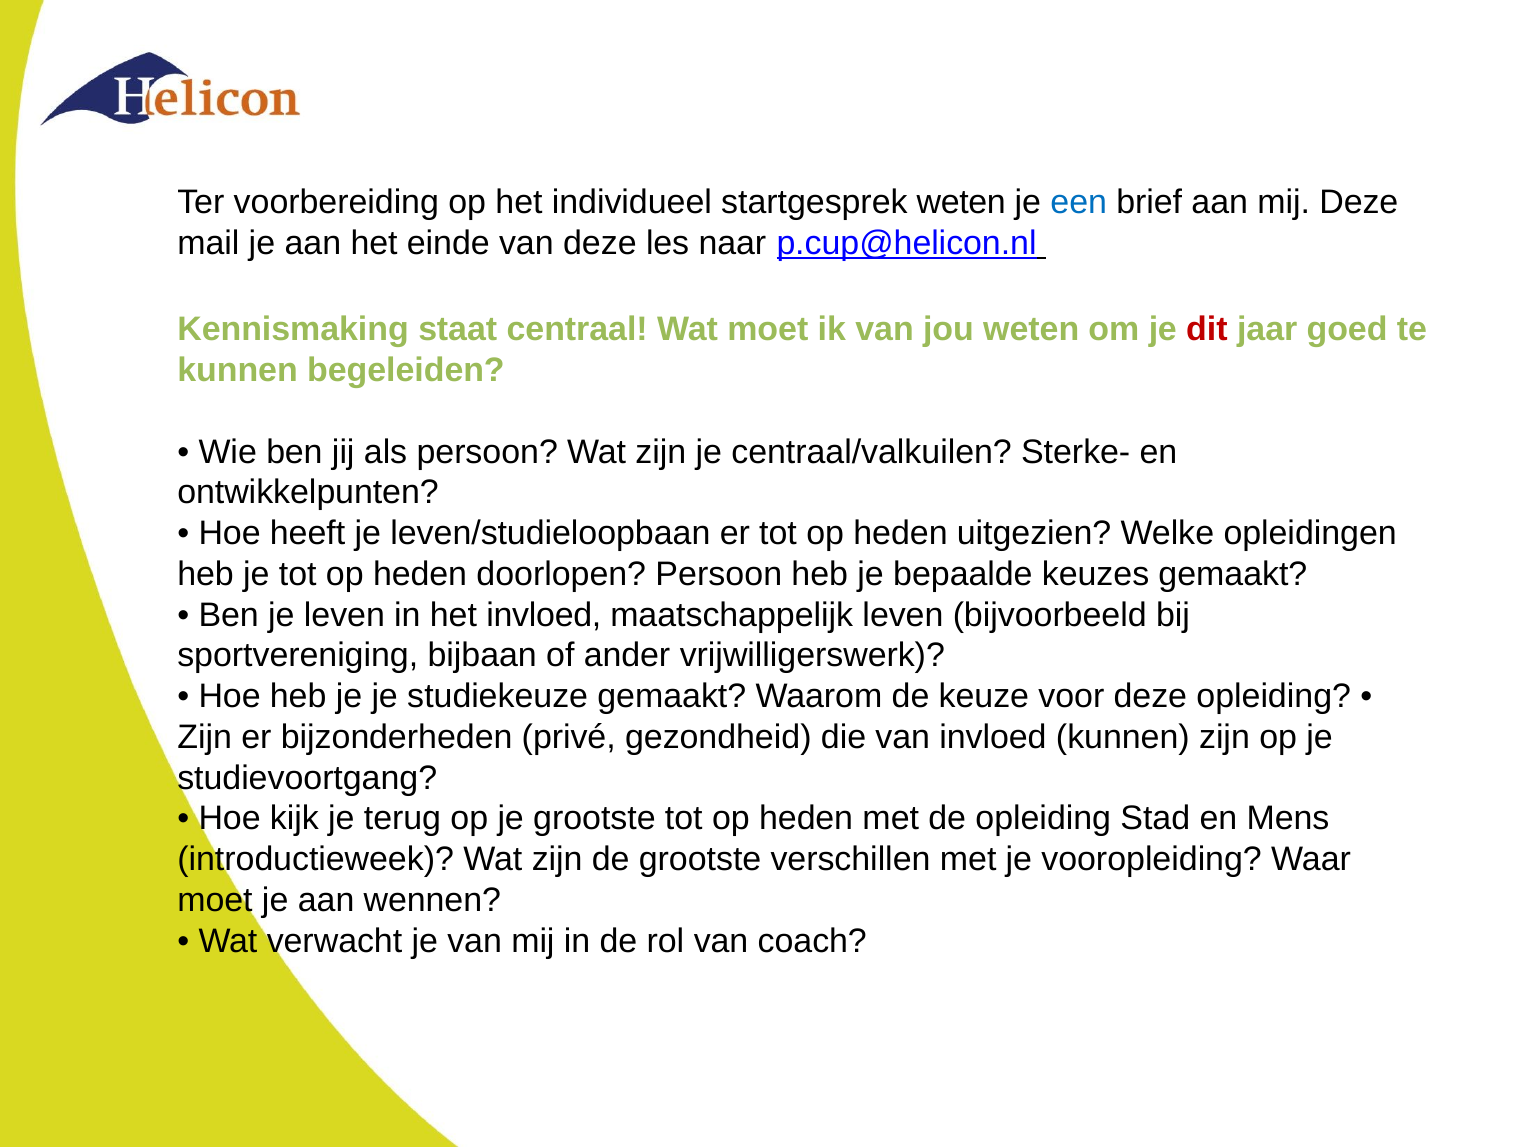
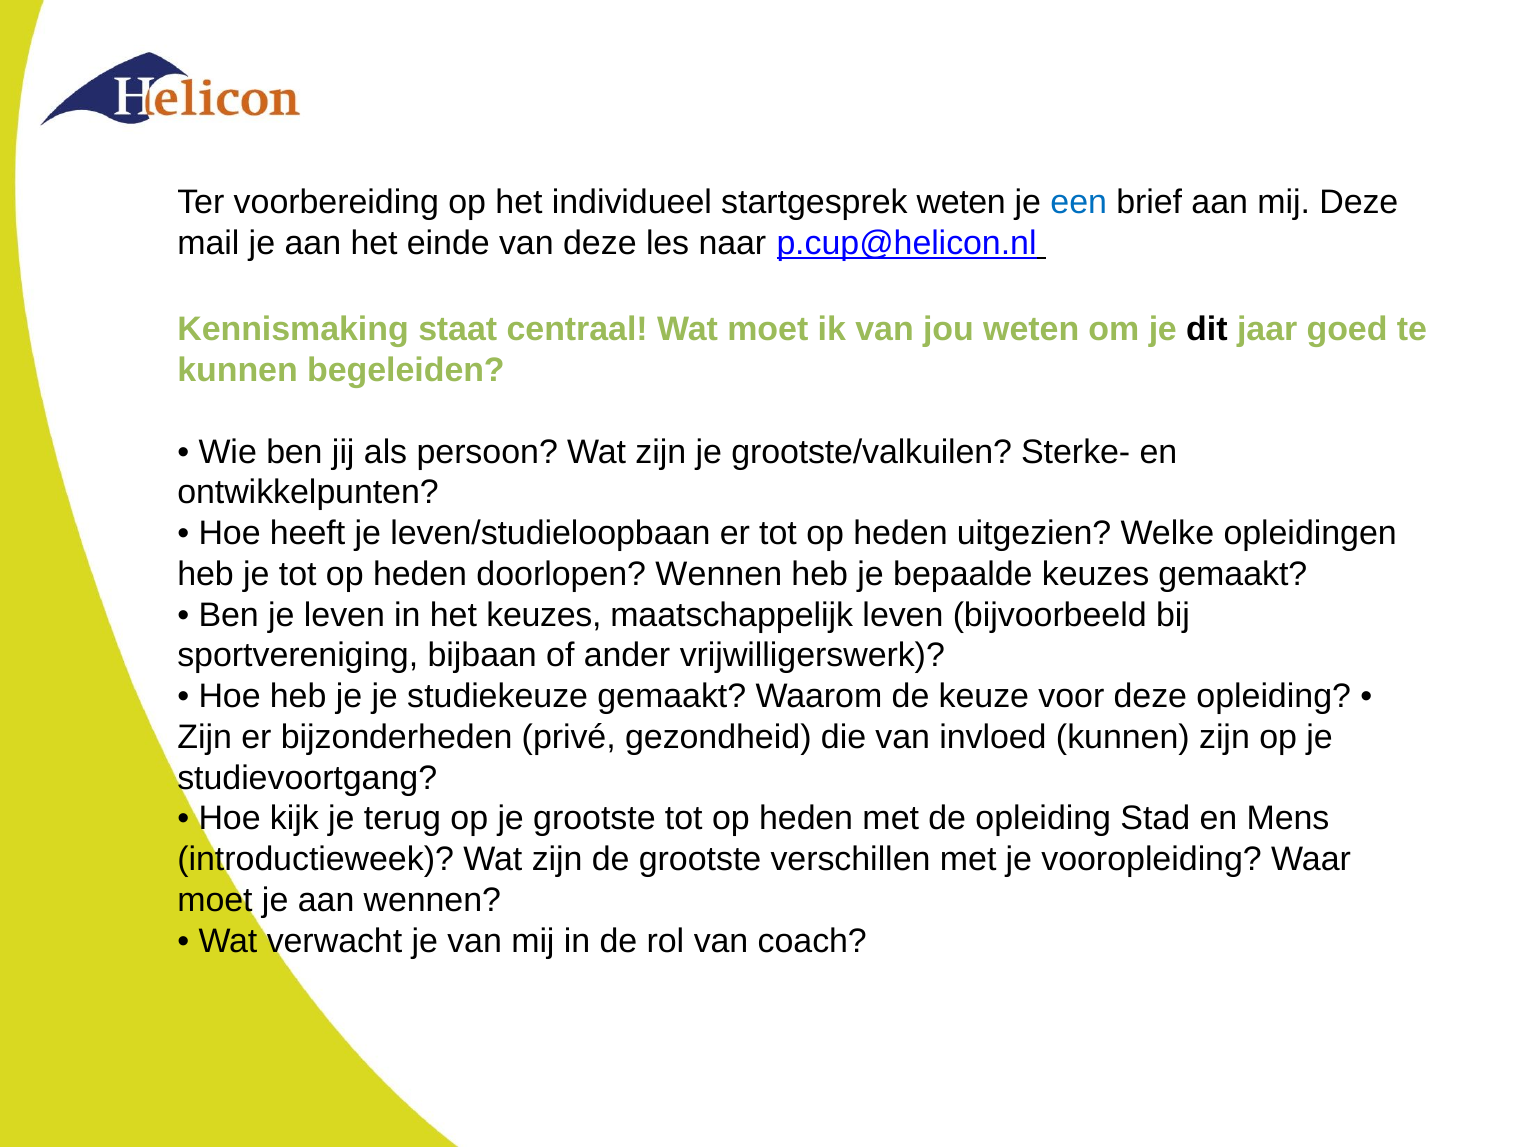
dit colour: red -> black (1207, 330)
centraal/valkuilen: centraal/valkuilen -> grootste/valkuilen (872, 452)
doorlopen Persoon: Persoon -> Wennen (719, 574)
het invloed: invloed -> keuzes (544, 615)
